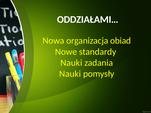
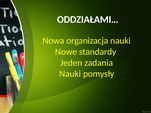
organizacja obiad: obiad -> nauki (121, 41)
Nauki: Nauki -> Jeden (71, 63)
